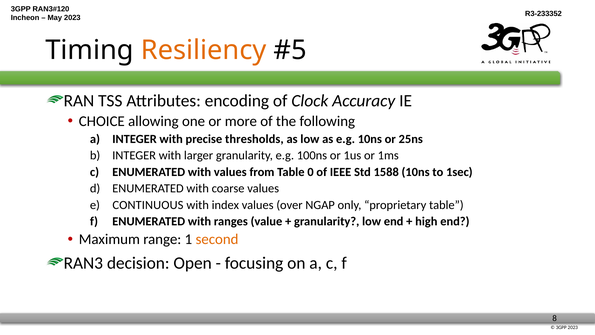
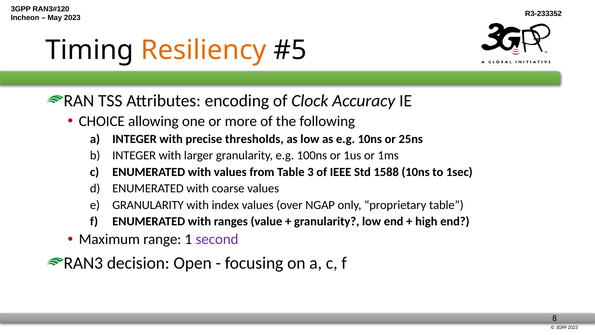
0: 0 -> 3 (310, 172)
CONTINUOUS: CONTINUOUS -> GRANULARITY (148, 205)
second colour: orange -> purple (217, 239)
